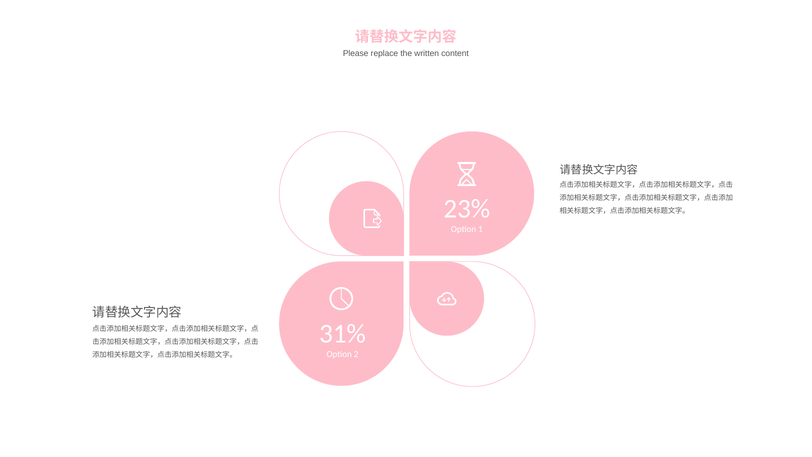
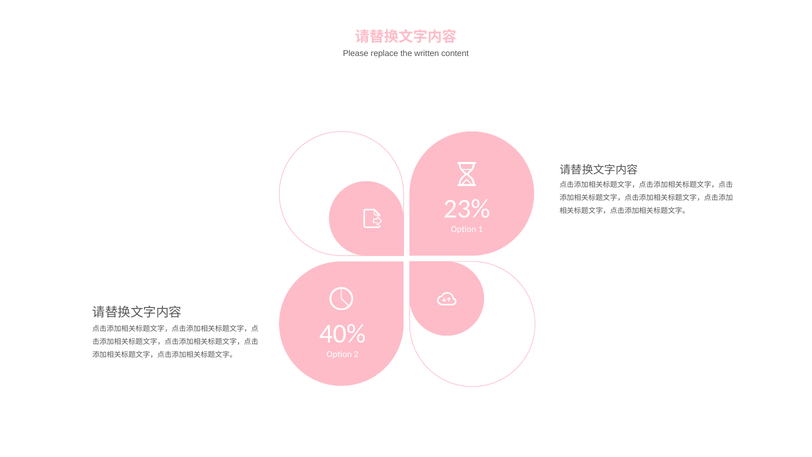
31%: 31% -> 40% (342, 333)
